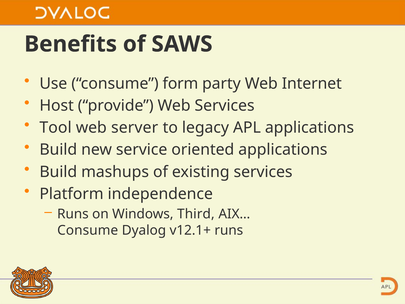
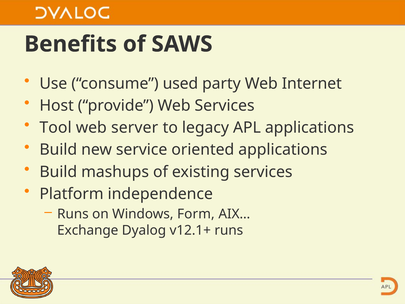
form: form -> used (180, 83)
Third: Third -> Form (196, 214)
Consume: Consume -> Exchange (88, 230)
